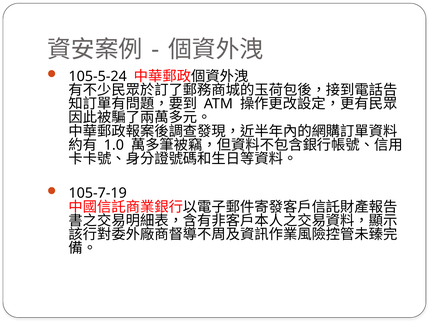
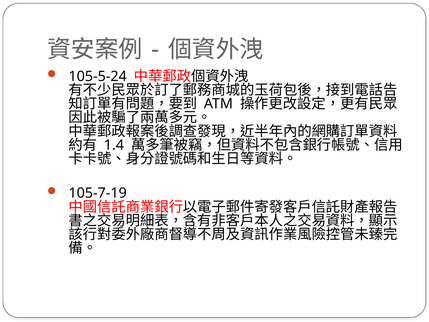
1.0: 1.0 -> 1.4 (114, 145)
